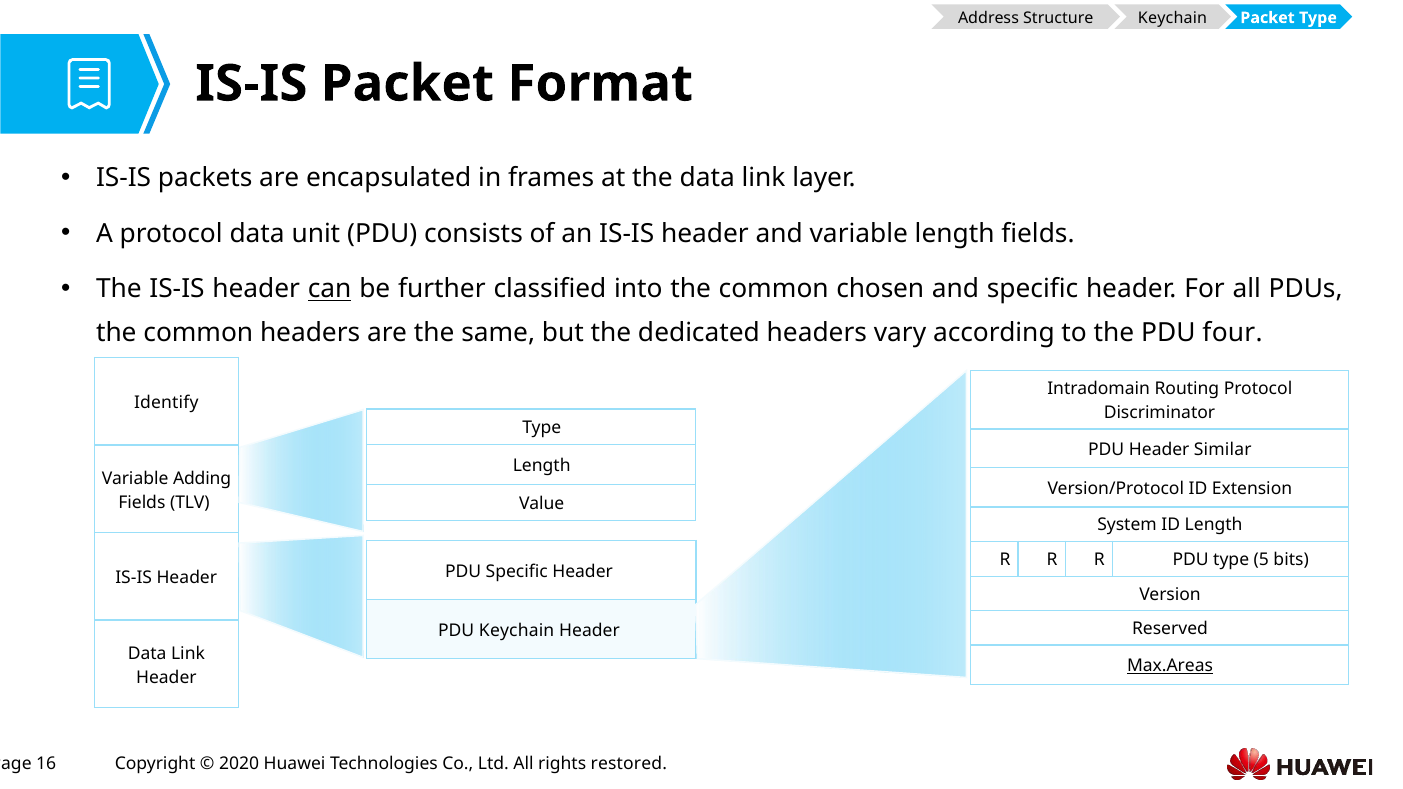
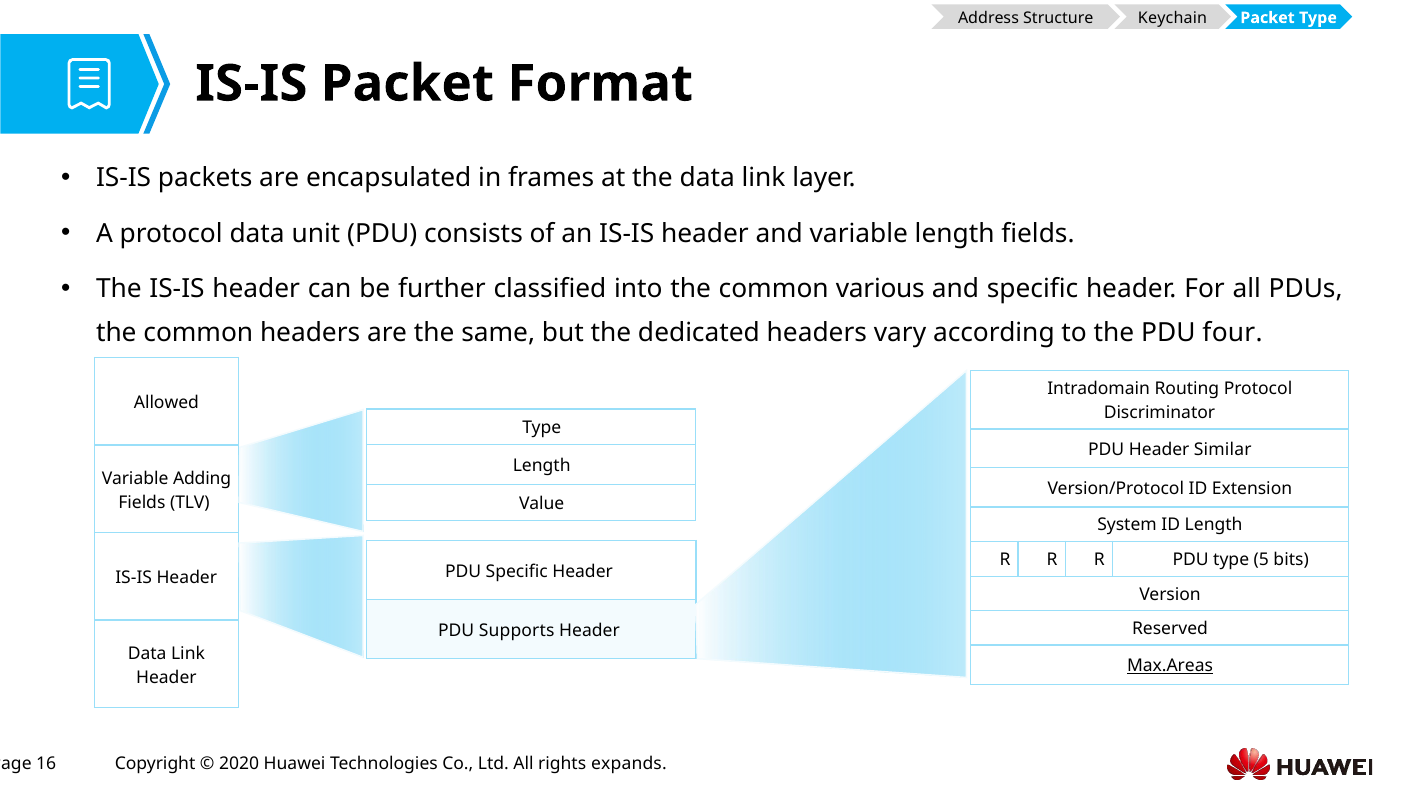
can underline: present -> none (330, 289)
chosen: chosen -> various (880, 289)
Identify: Identify -> Allowed (166, 403)
PDU Keychain: Keychain -> Supports (517, 631)
restored: restored -> expands (629, 764)
